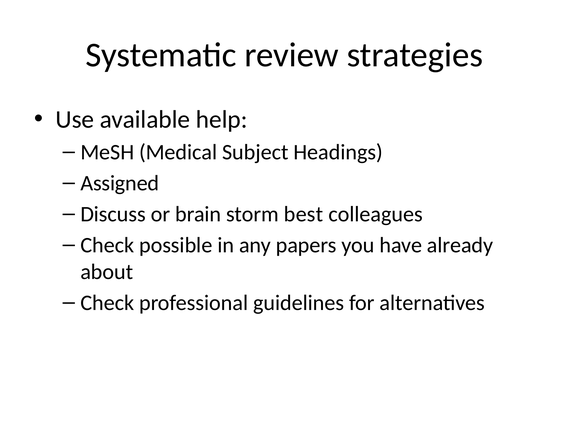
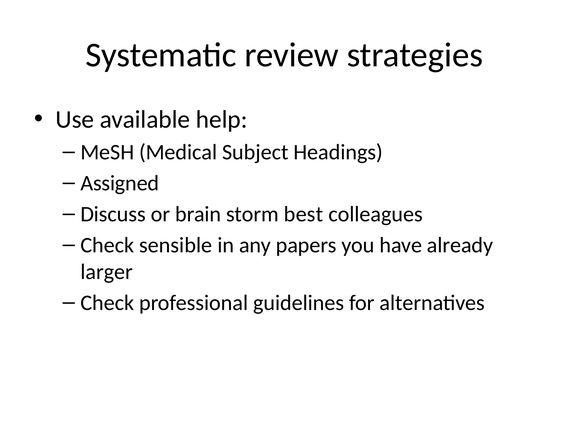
possible: possible -> sensible (176, 245)
about: about -> larger (107, 272)
